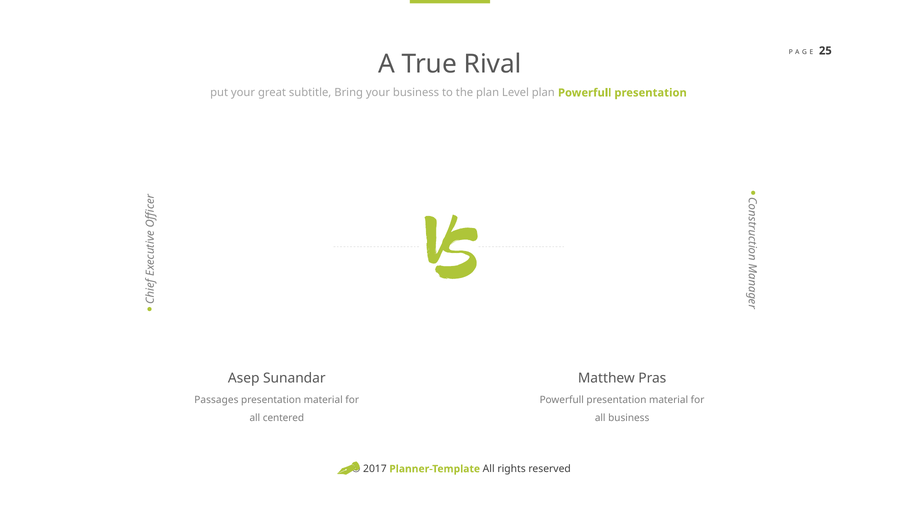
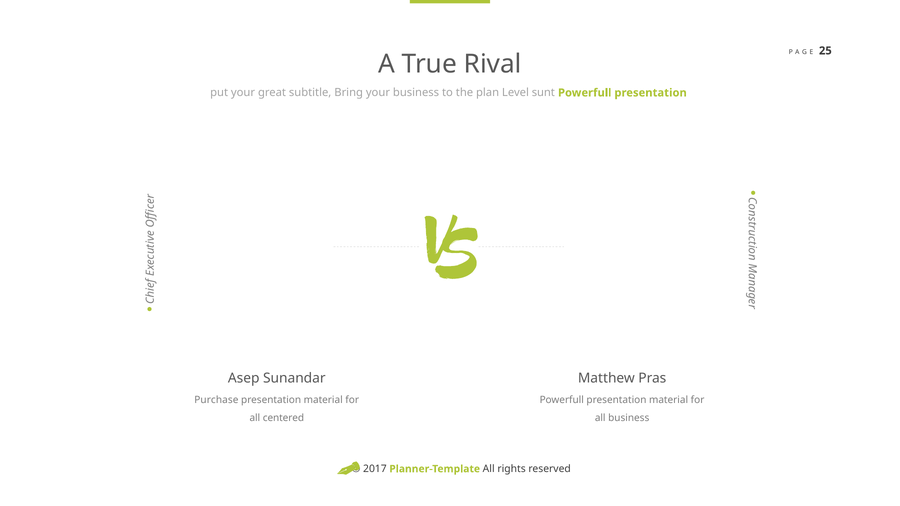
Level plan: plan -> sunt (543, 93)
Passages: Passages -> Purchase (216, 400)
